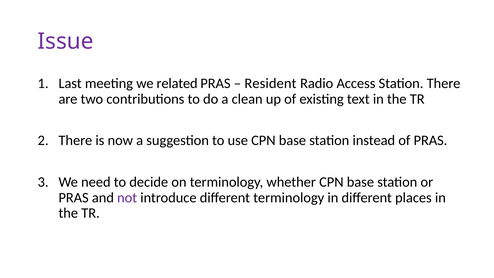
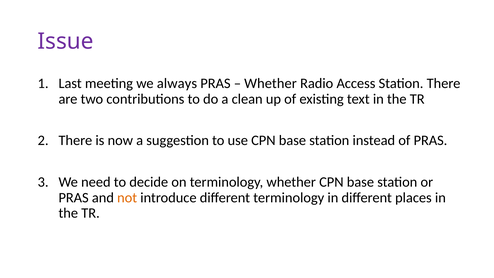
related: related -> always (177, 84)
Resident: Resident -> Whether (271, 84)
not colour: purple -> orange (127, 198)
